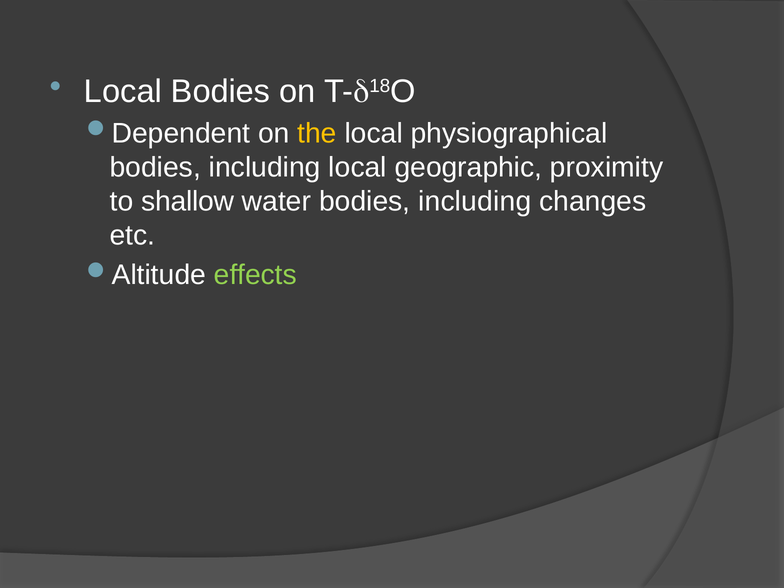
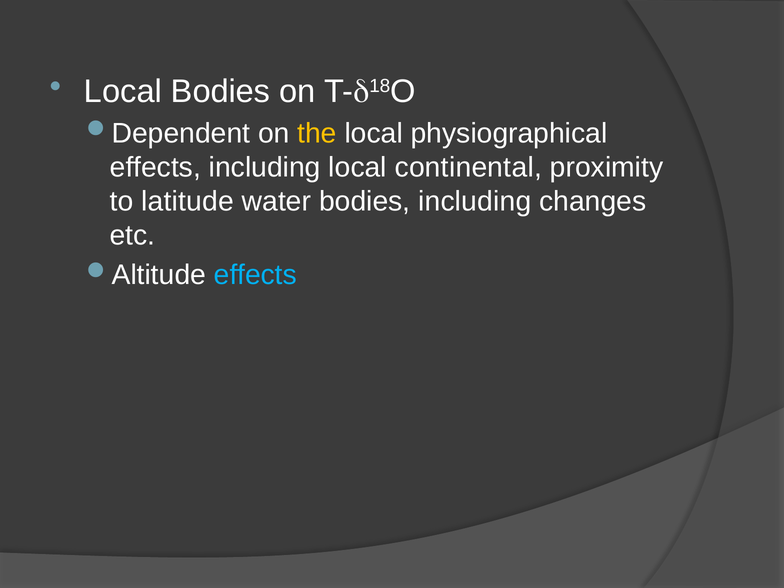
bodies: bodies -> effects (155, 167)
geographic: geographic -> continental (468, 167)
shallow: shallow -> latitude (188, 201)
effects colour: light green -> light blue (255, 275)
